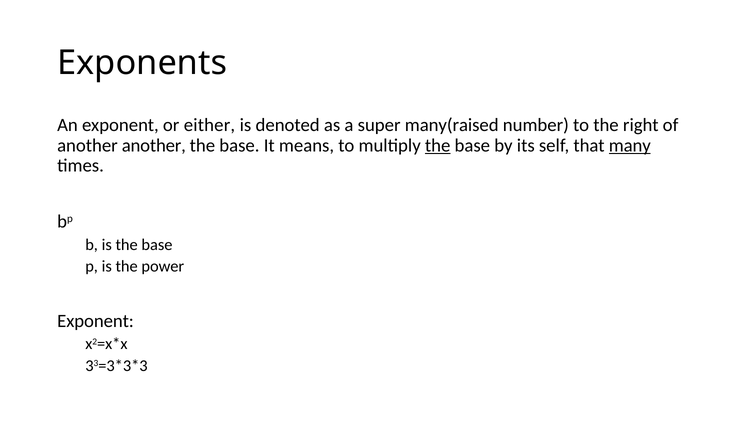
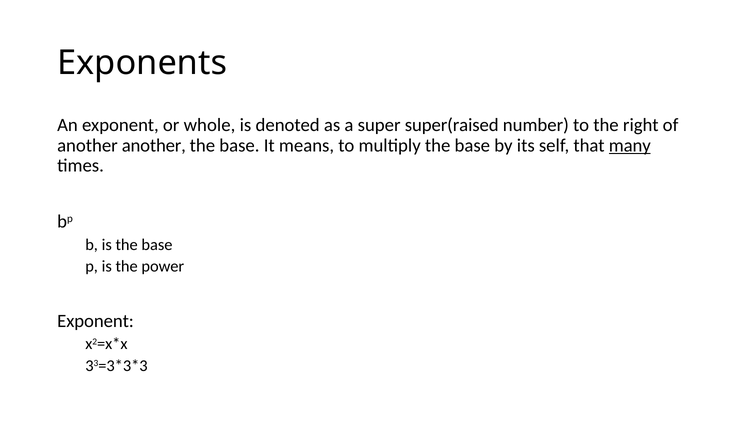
either: either -> whole (210, 125)
many(raised: many(raised -> super(raised (452, 125)
the underline: present -> none (438, 145)
